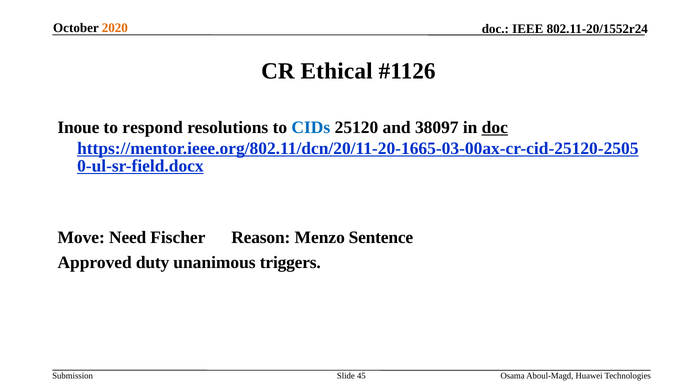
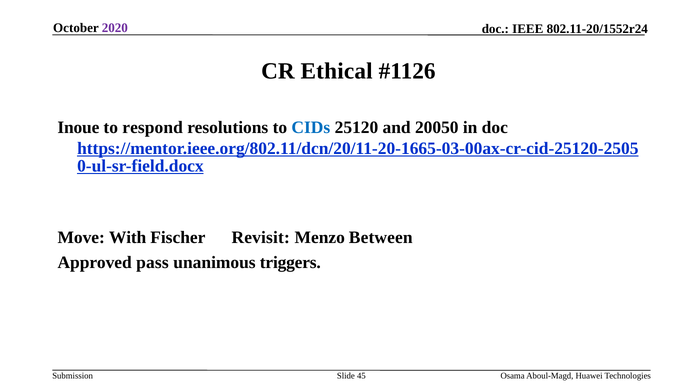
2020 colour: orange -> purple (115, 28)
38097: 38097 -> 20050 (437, 128)
doc underline: present -> none (495, 128)
Need: Need -> With (128, 237)
Reason: Reason -> Revisit (261, 237)
Sentence: Sentence -> Between (381, 237)
duty: duty -> pass (152, 263)
